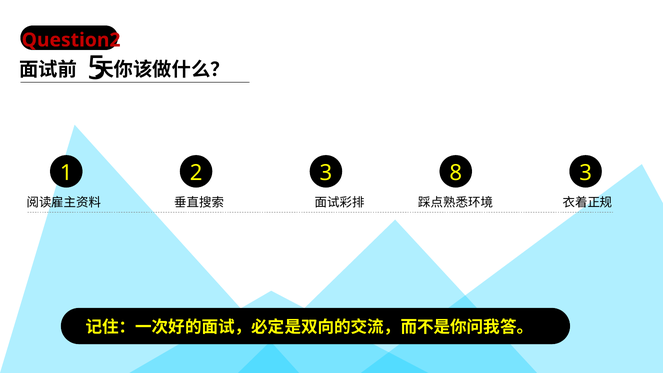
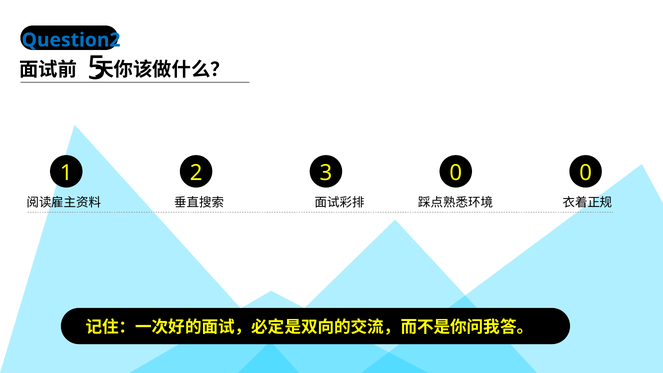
Question2 colour: red -> blue (71, 40)
1 8: 8 -> 0 (456, 173)
3 3: 3 -> 0 (586, 173)
